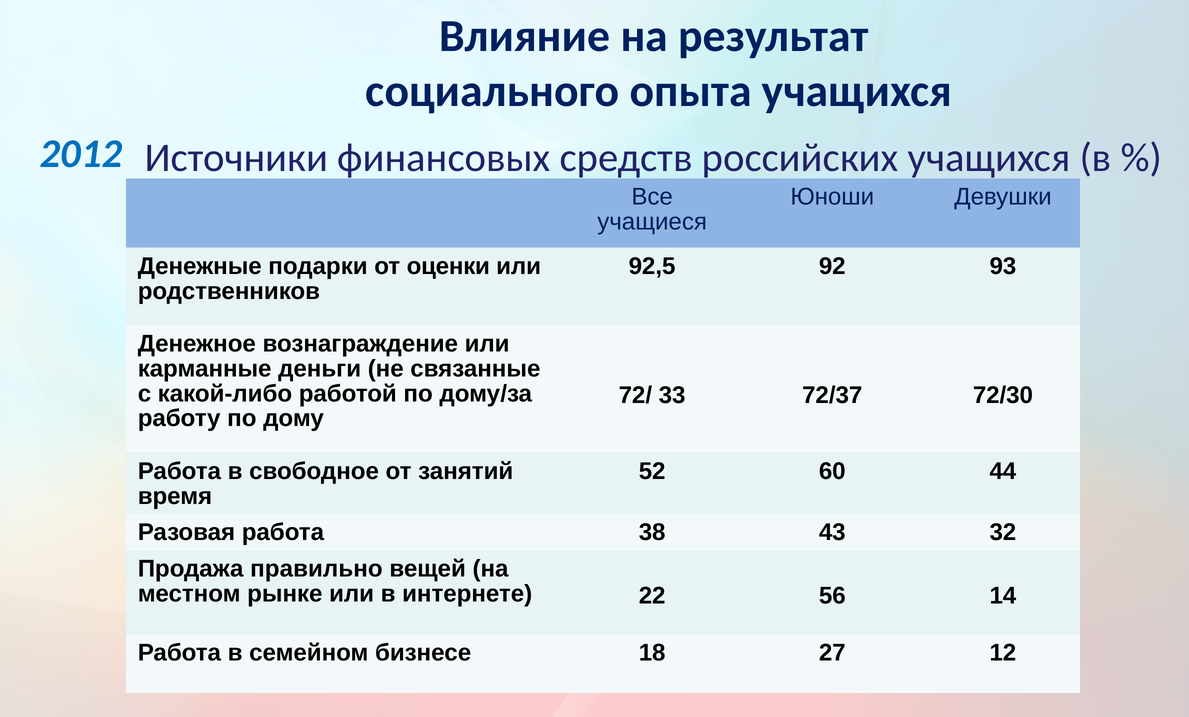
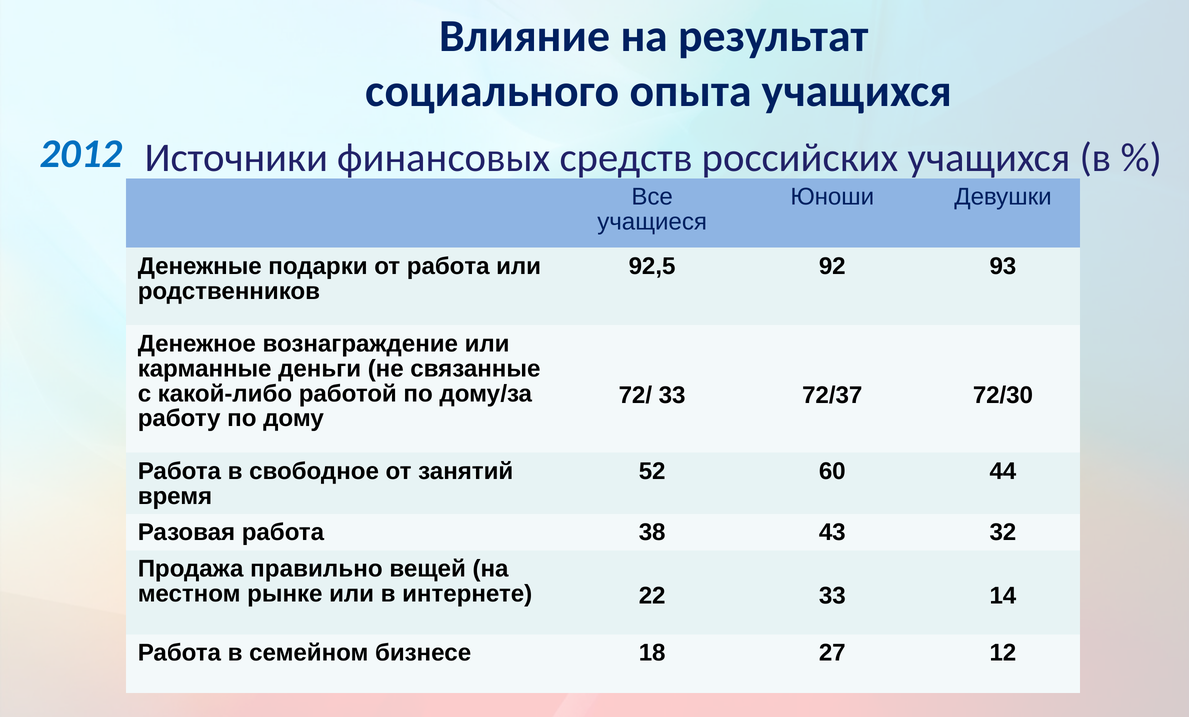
от оценки: оценки -> работа (448, 266)
22 56: 56 -> 33 (832, 596)
